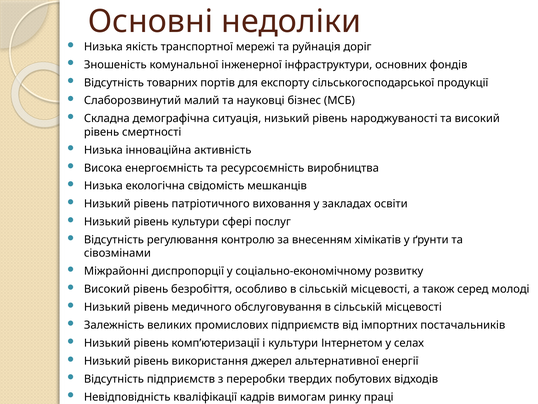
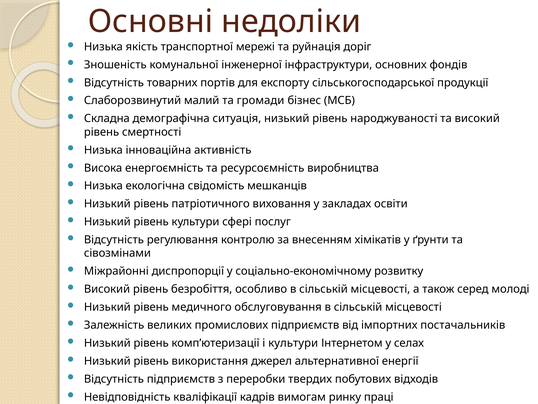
науковці: науковці -> громади (261, 100)
